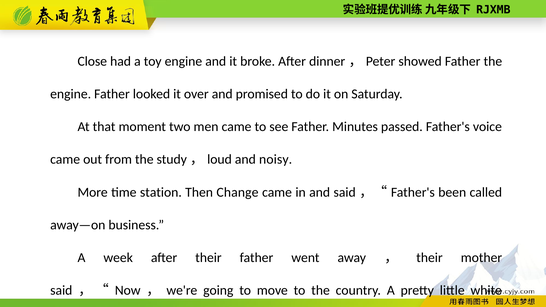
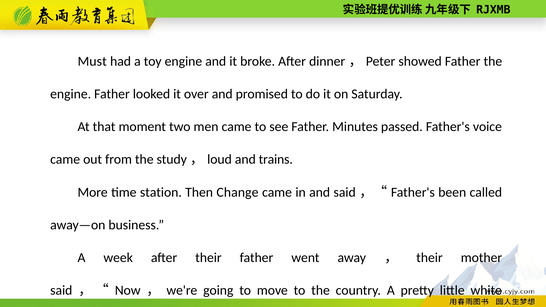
Close: Close -> Must (92, 61)
noisy: noisy -> trains (276, 160)
